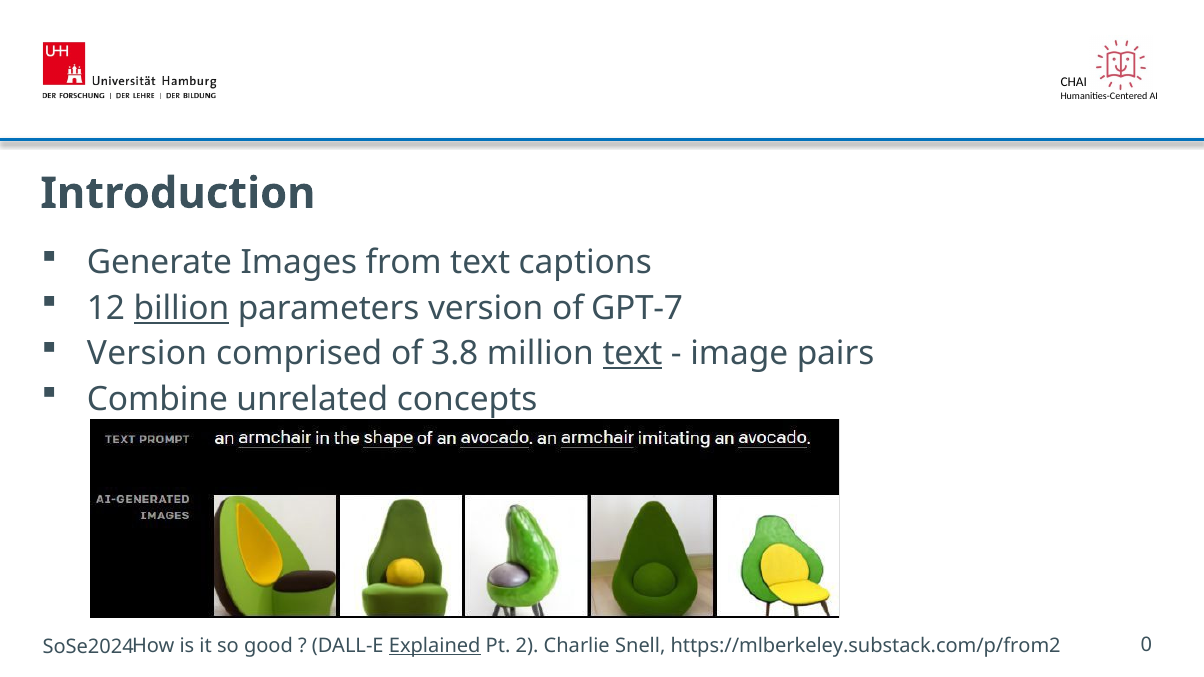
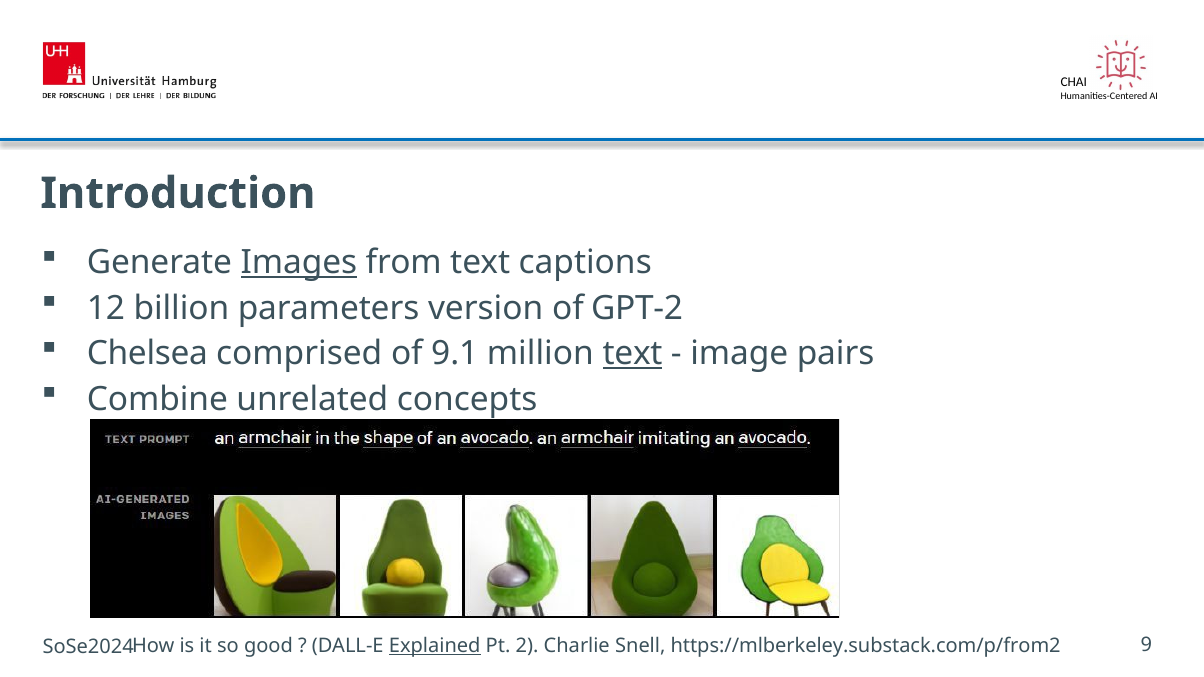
Images underline: none -> present (299, 263)
billion underline: present -> none (181, 308)
GPT-7: GPT-7 -> GPT-2 (637, 308)
Version: Version -> Chelsea (147, 354)
3.8: 3.8 -> 9.1 (455, 354)
0: 0 -> 9 (1146, 646)
